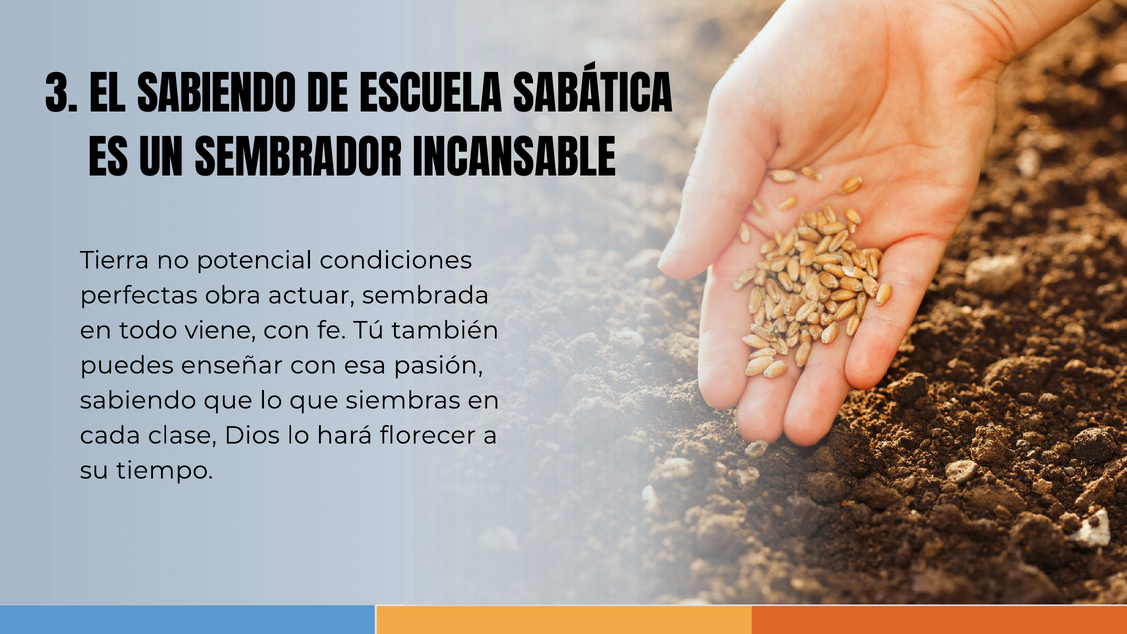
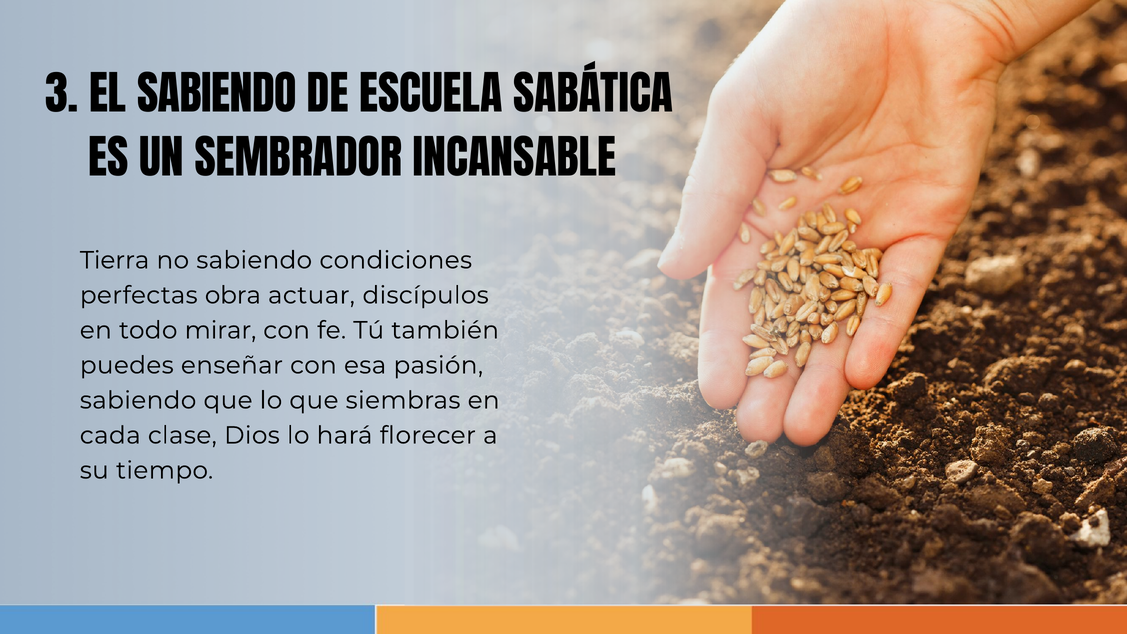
no potencial: potencial -> sabiendo (254, 260)
sembrada: sembrada -> discípulos (426, 295)
viene: viene -> mirar (220, 330)
